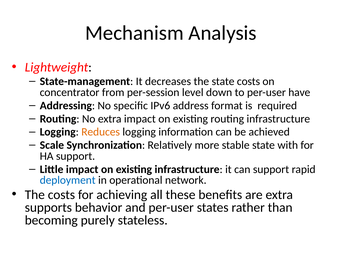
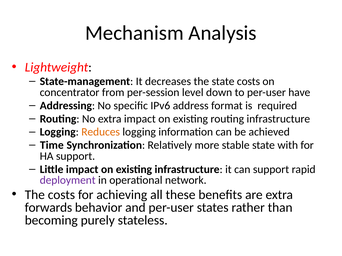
Scale: Scale -> Time (52, 145)
deployment colour: blue -> purple (68, 181)
supports: supports -> forwards (48, 208)
